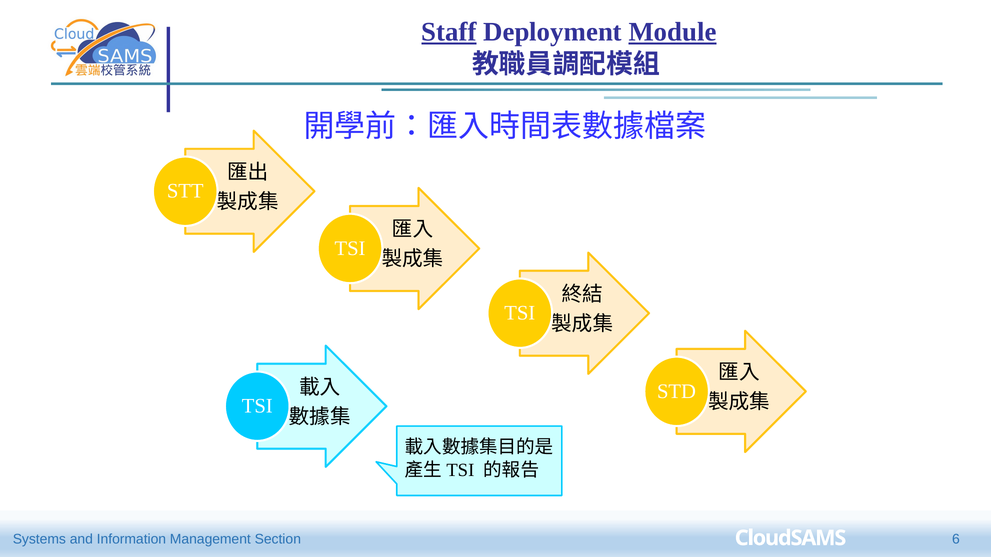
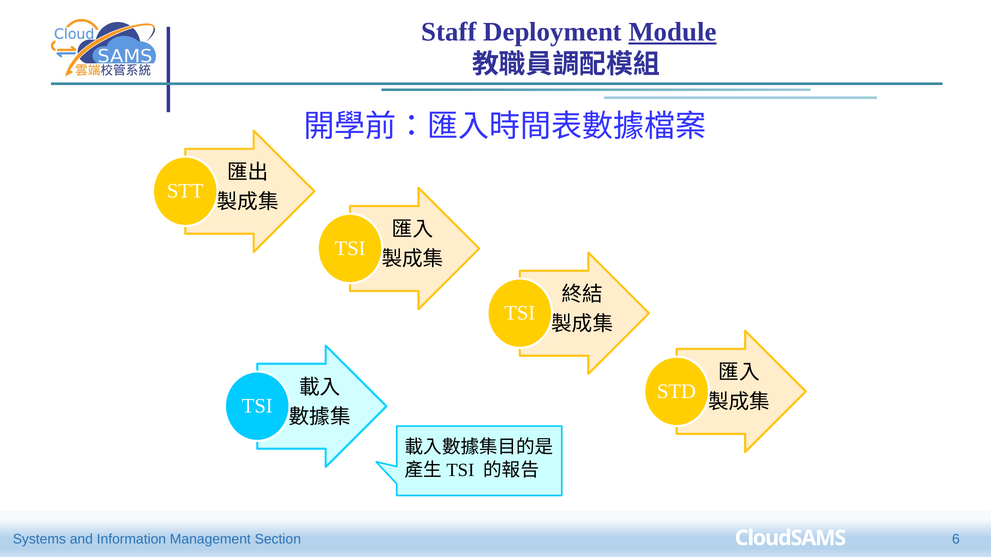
Staff underline: present -> none (449, 32)
